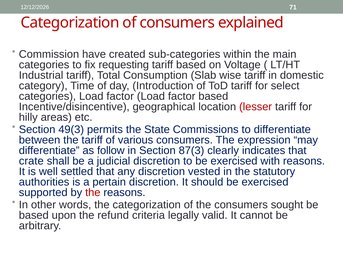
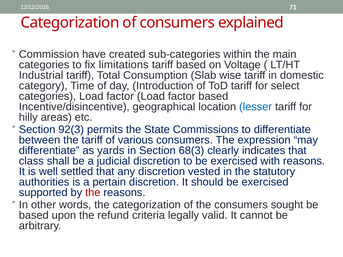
requesting: requesting -> limitations (124, 65)
lesser colour: red -> blue (256, 107)
49(3: 49(3 -> 92(3 (71, 130)
follow: follow -> yards (111, 151)
87(3: 87(3 -> 68(3 (191, 151)
crate: crate -> class (31, 161)
